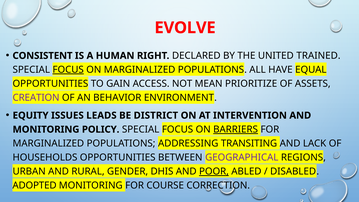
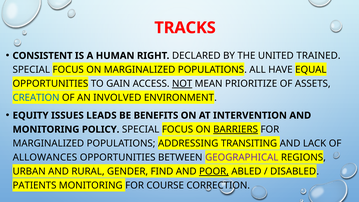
EVOLVE: EVOLVE -> TRACKS (185, 28)
FOCUS underline: present -> none (68, 70)
NOT underline: none -> present (182, 84)
CREATION colour: purple -> blue (36, 98)
BEHAVIOR: BEHAVIOR -> INVOLVED (117, 98)
DISTRICT: DISTRICT -> BENEFITS (156, 115)
HOUSEHOLDS: HOUSEHOLDS -> ALLOWANCES (45, 157)
DHIS: DHIS -> FIND (162, 171)
ADOPTED: ADOPTED -> PATIENTS (35, 185)
